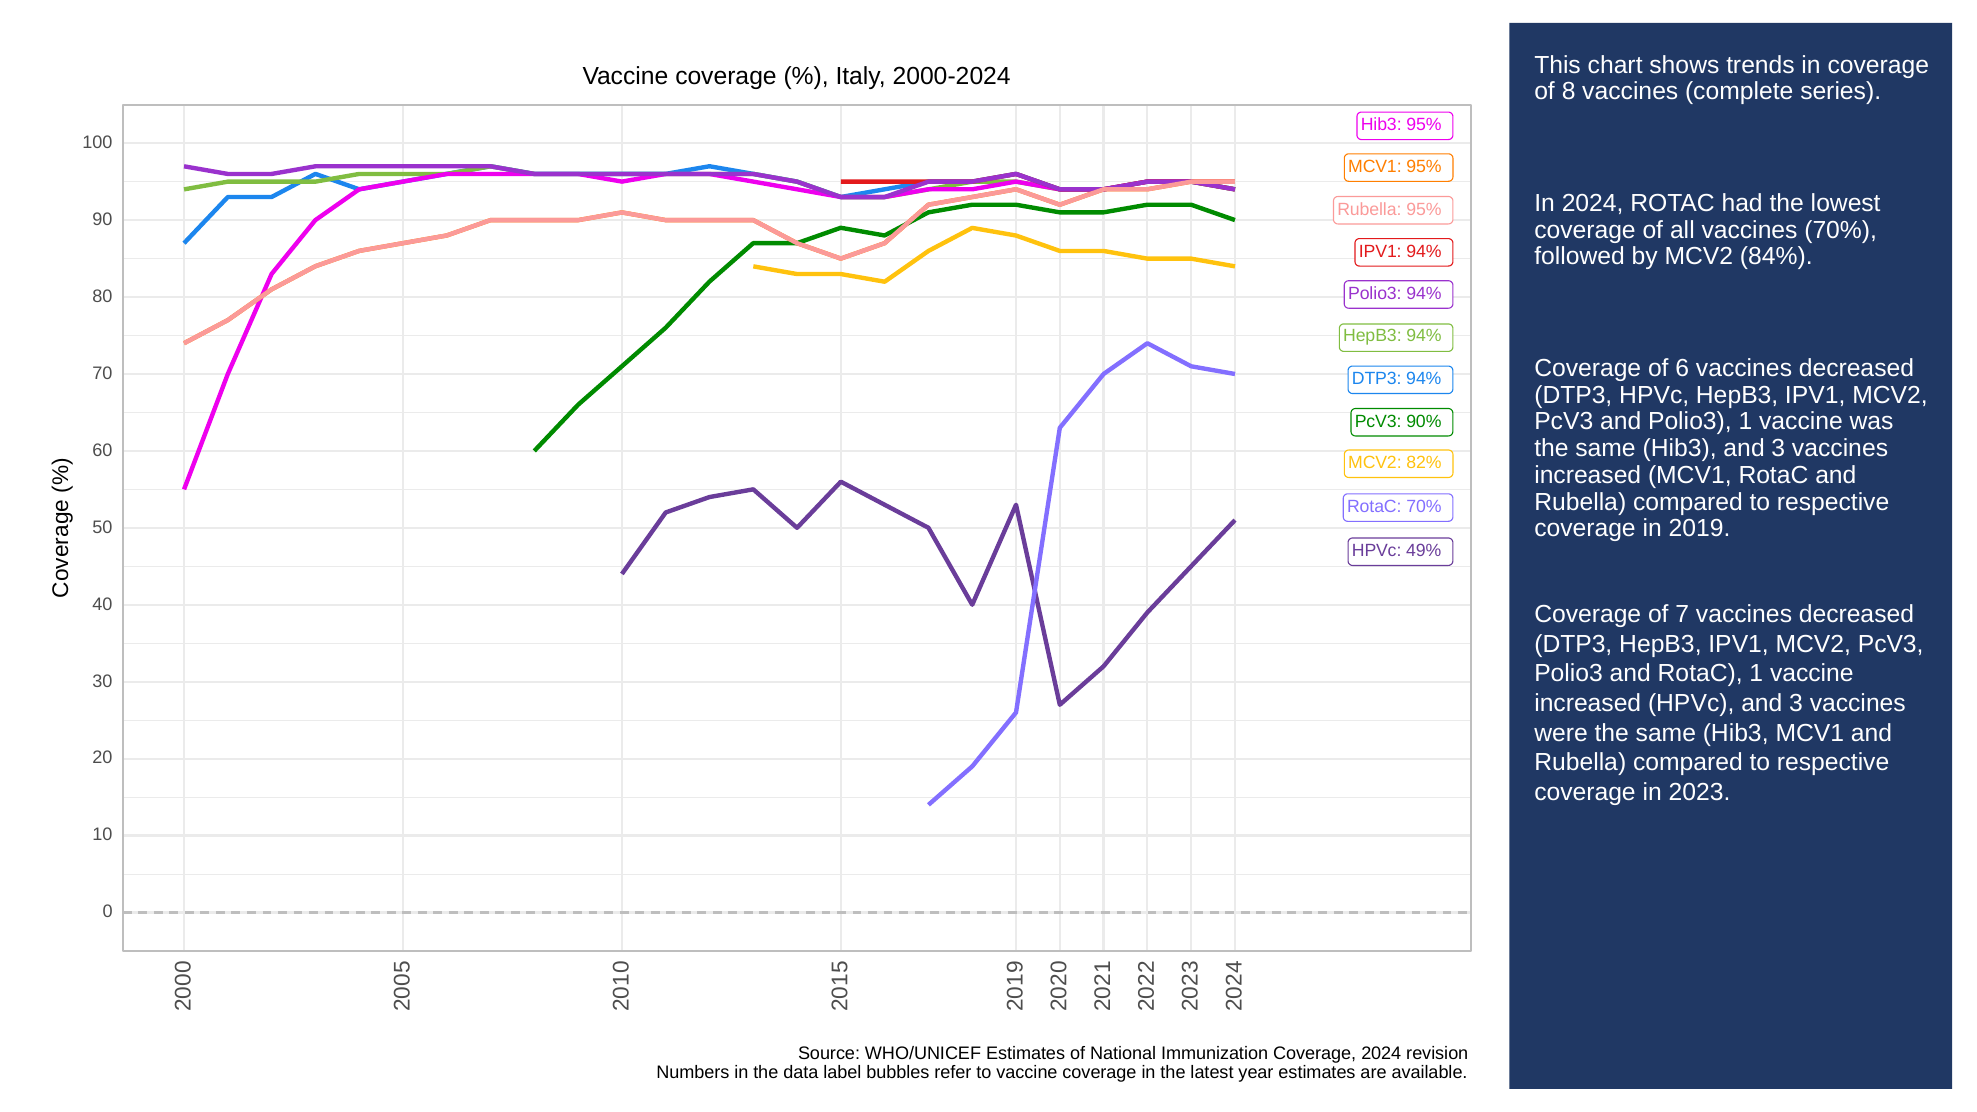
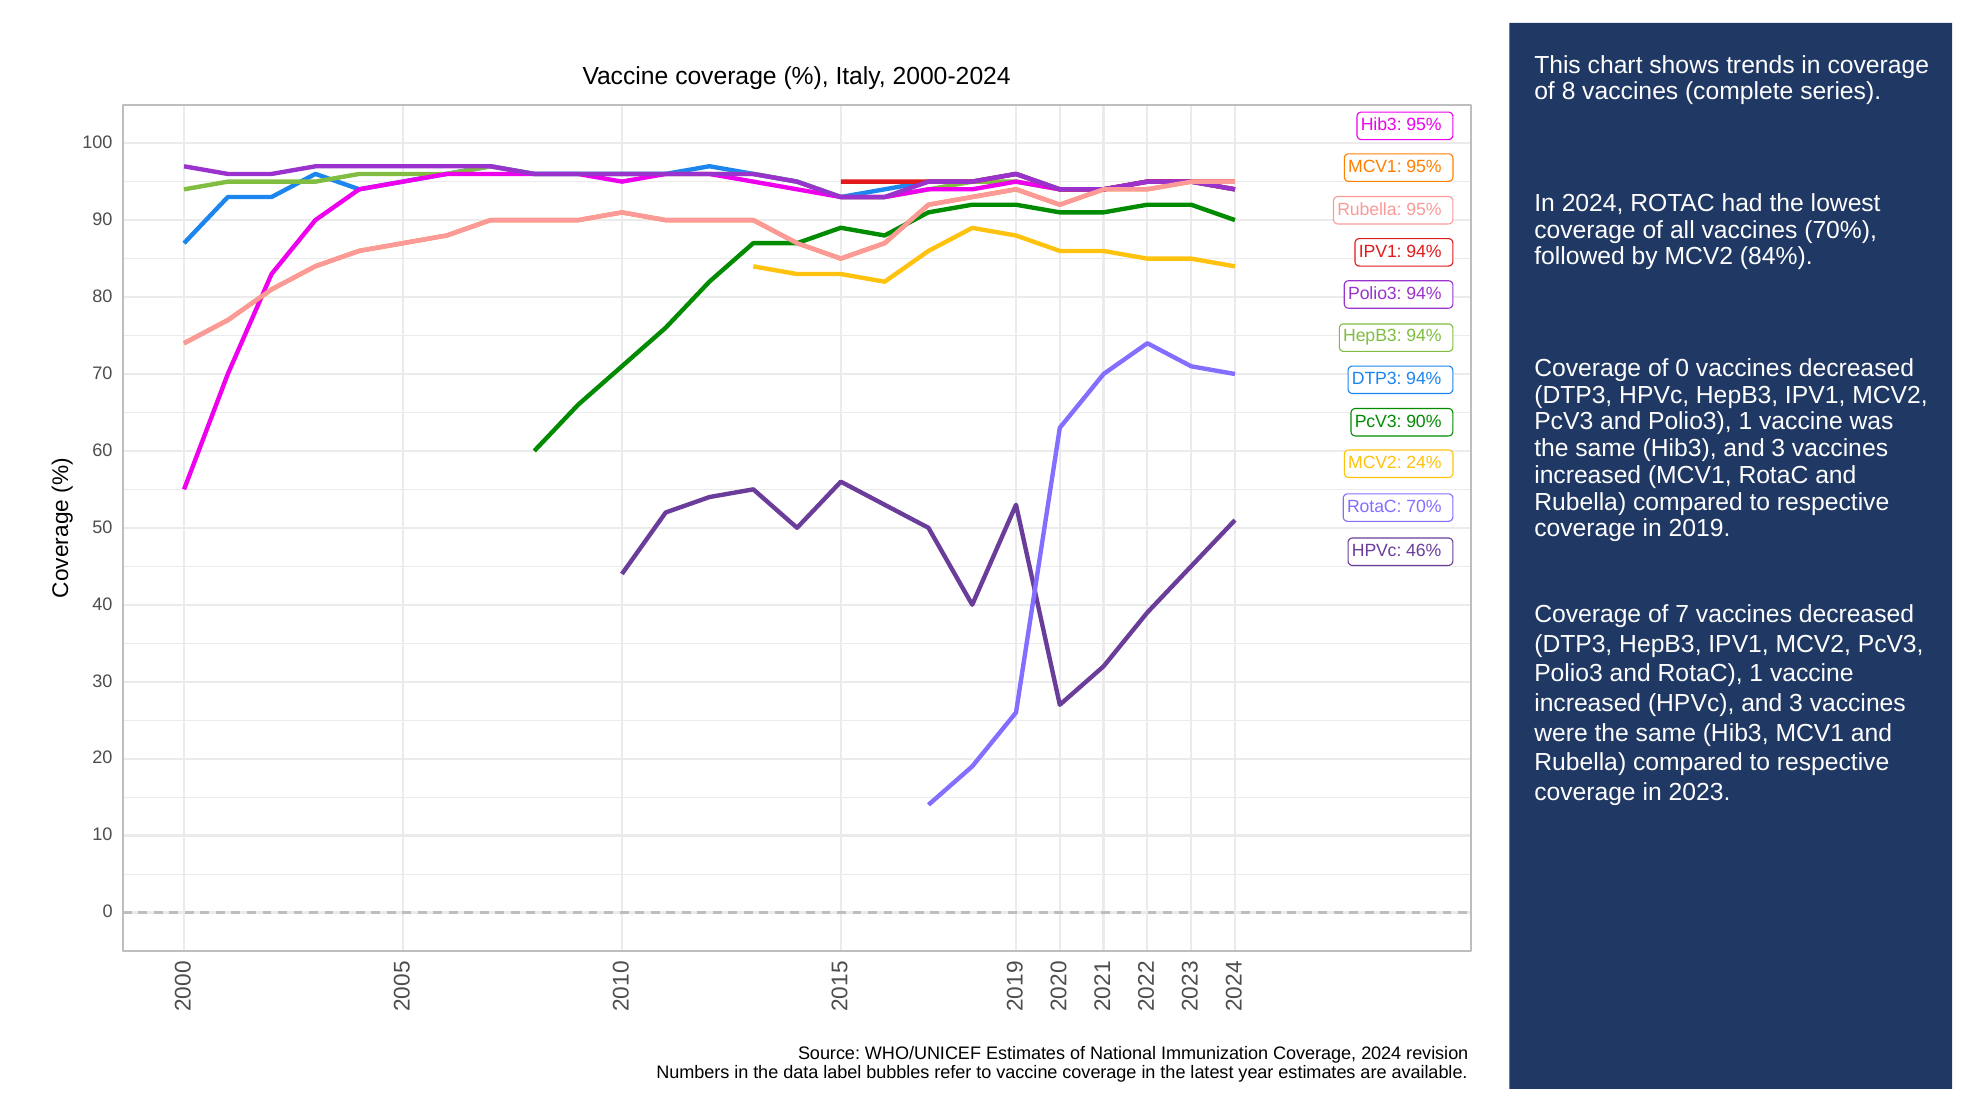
of 6: 6 -> 0 (1682, 368)
82%: 82% -> 24% (1424, 463)
49%: 49% -> 46% (1424, 551)
